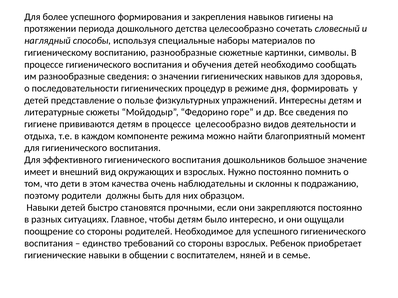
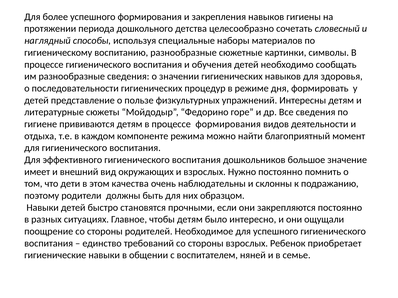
процессе целесообразно: целесообразно -> формирования (228, 124)
